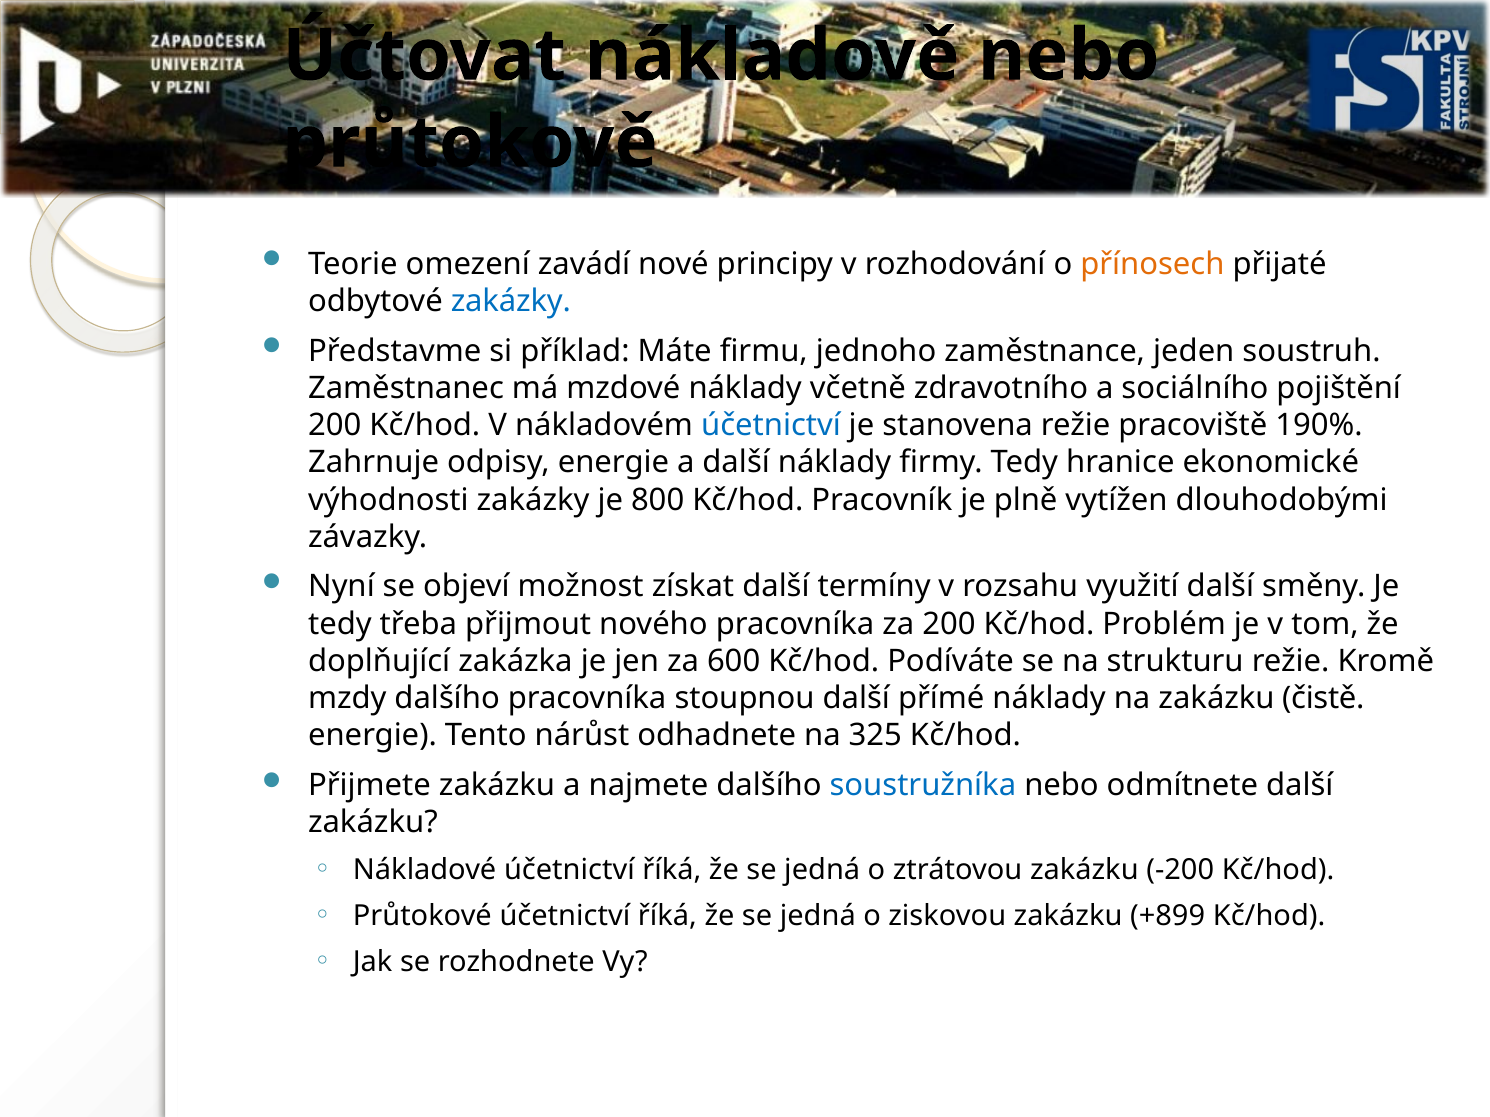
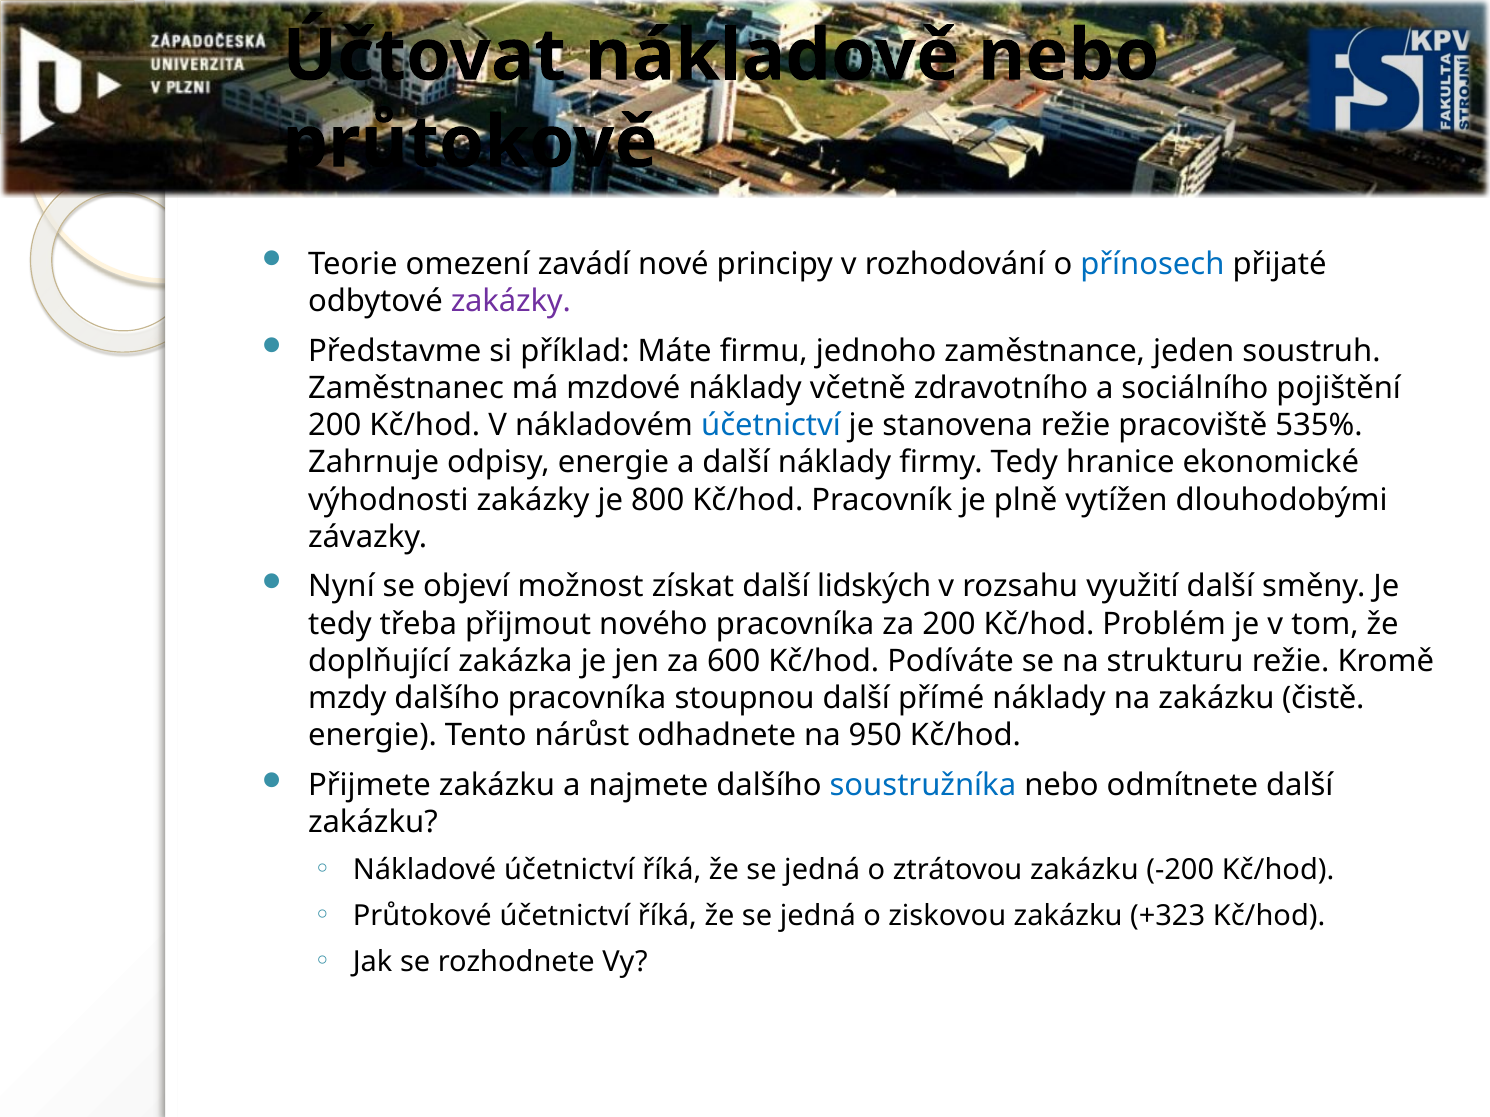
přínosech colour: orange -> blue (1152, 264)
zakázky colour: blue -> purple (511, 301)
190%: 190% -> 535% (1319, 425)
termíny: termíny -> lidských (874, 587)
325: 325 -> 950 (875, 736)
+899: +899 -> +323 (1168, 916)
